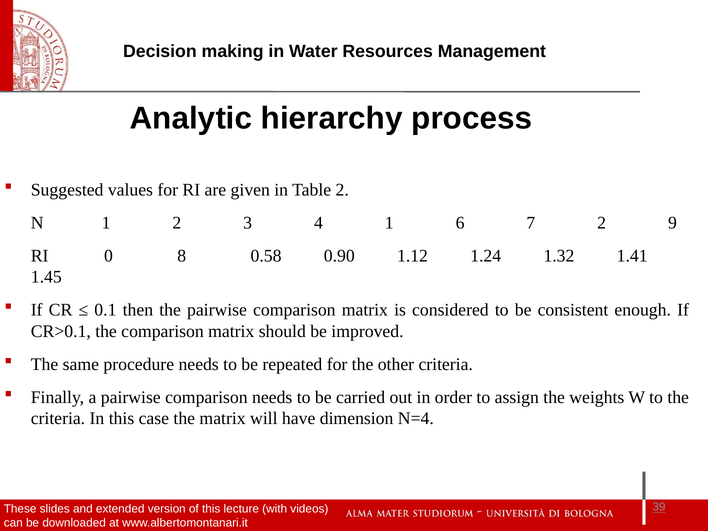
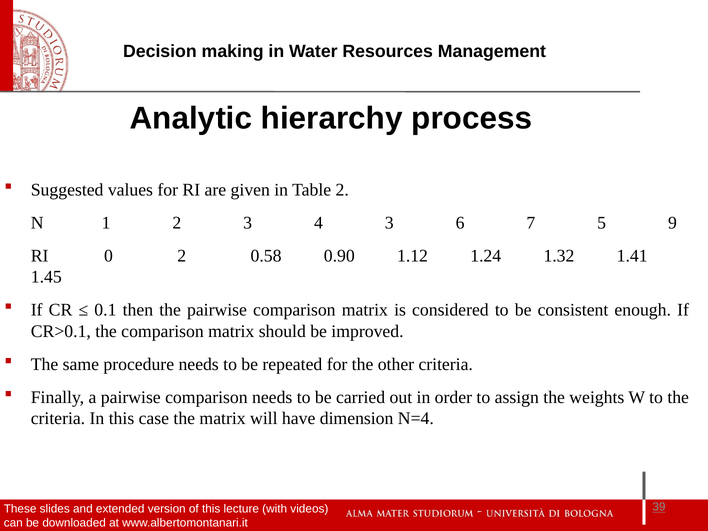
4 1: 1 -> 3 (389, 223)
7 2: 2 -> 5 (602, 223)
0 8: 8 -> 2 (182, 256)
